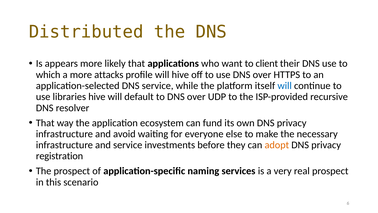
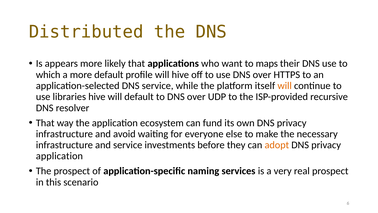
client: client -> maps (267, 63)
more attacks: attacks -> default (109, 75)
will colour: blue -> orange (285, 86)
registration: registration -> application (59, 156)
